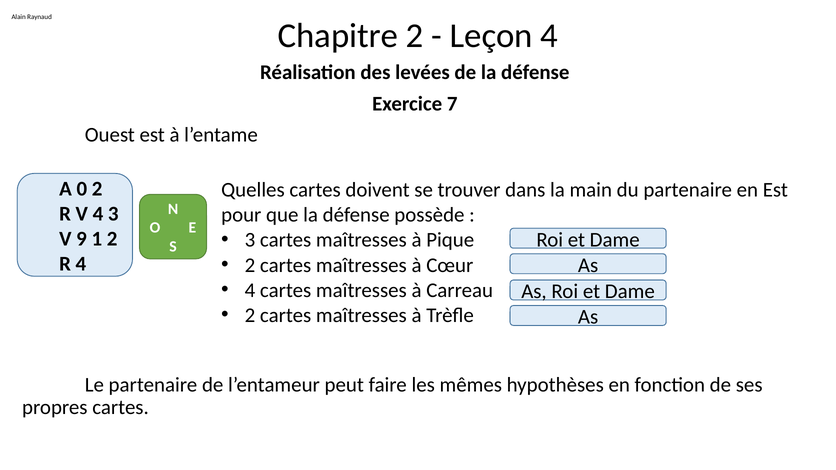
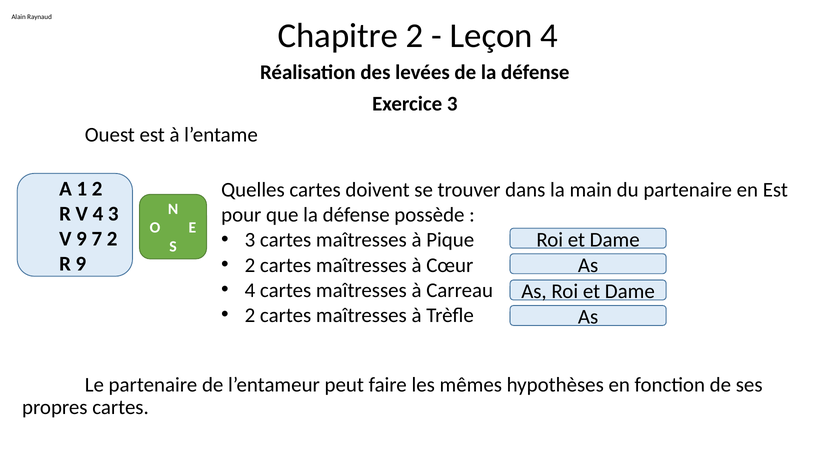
Exercice 7: 7 -> 3 (452, 104)
0: 0 -> 1 (82, 189)
1: 1 -> 7 (97, 239)
4: 4 -> 9 (81, 264)
